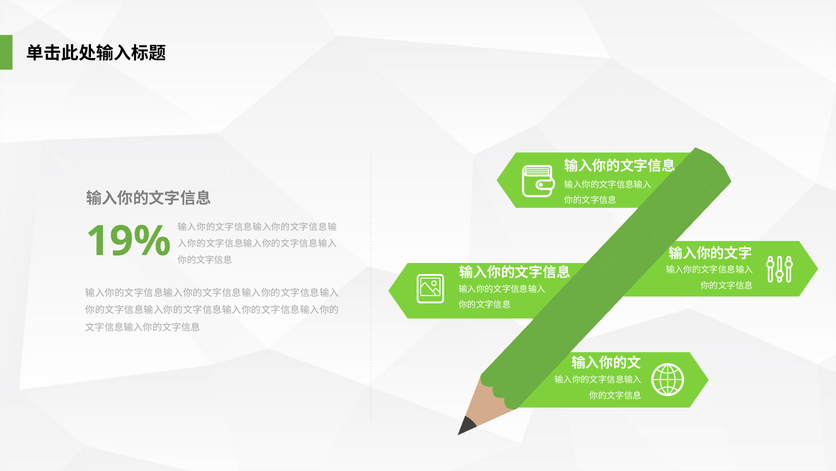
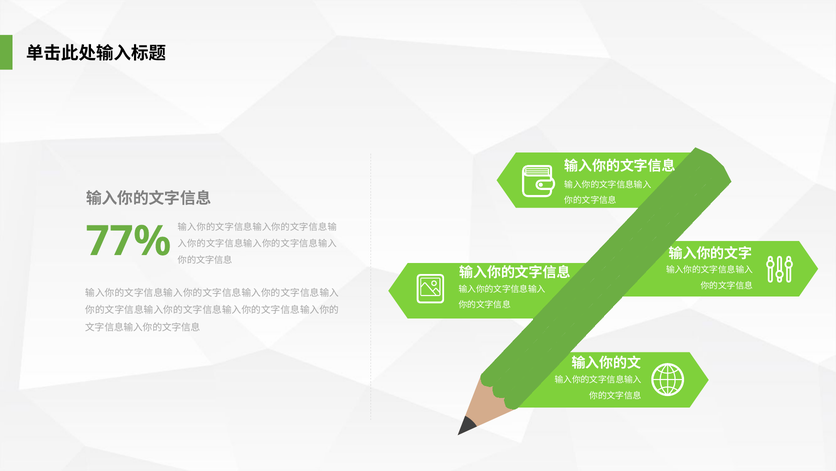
19%: 19% -> 77% (128, 241)
